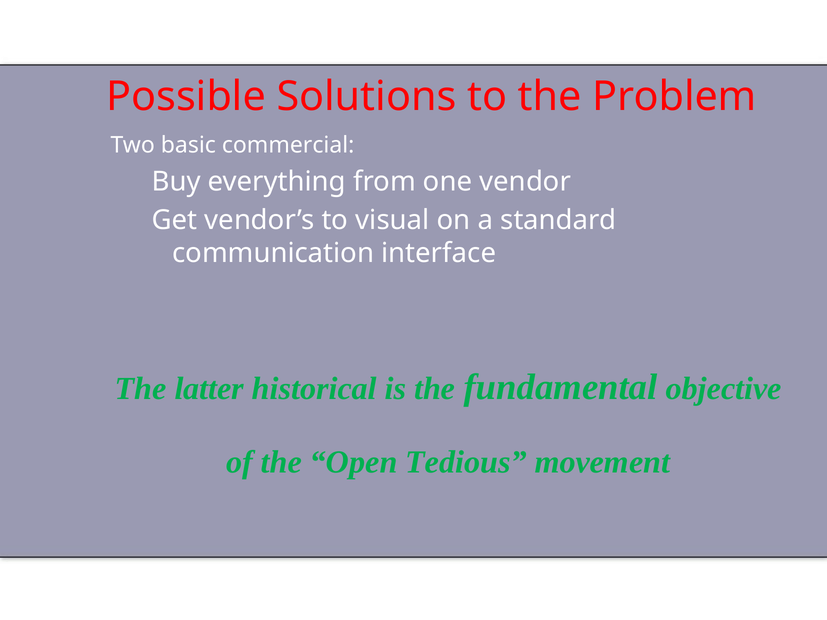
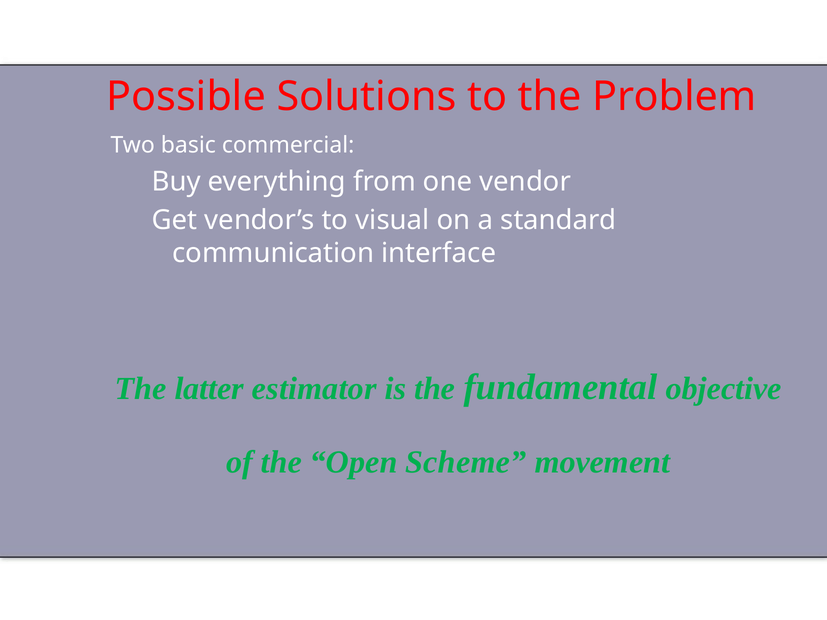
historical: historical -> estimator (314, 389)
Tedious: Tedious -> Scheme (466, 462)
